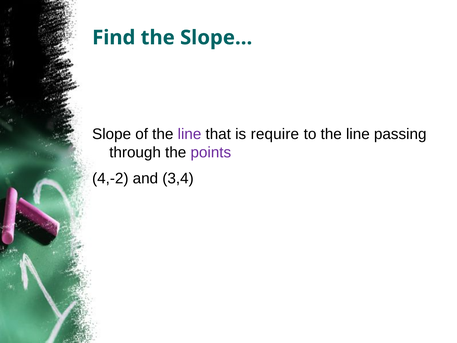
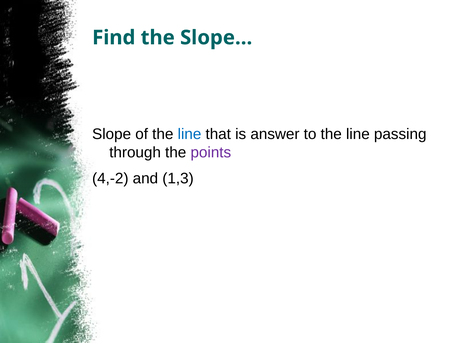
line colour: purple -> blue (190, 134)
require: require -> answer (275, 134)
3,4: 3,4 -> 1,3 (178, 178)
